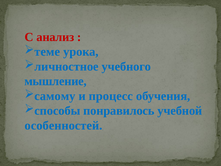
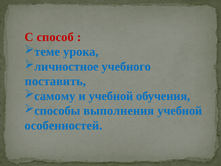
анализ: анализ -> способ (55, 37)
мышление: мышление -> поставить (55, 81)
и процесс: процесс -> учебной (111, 96)
понравилось: понравилось -> выполнения (119, 111)
